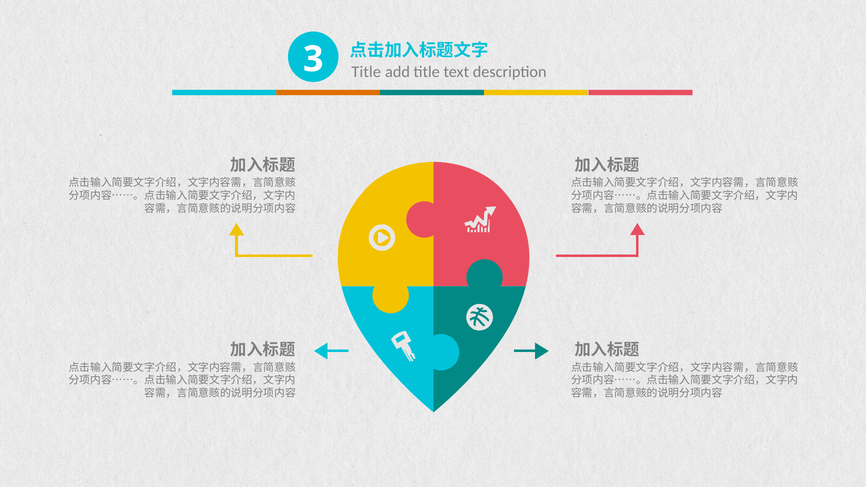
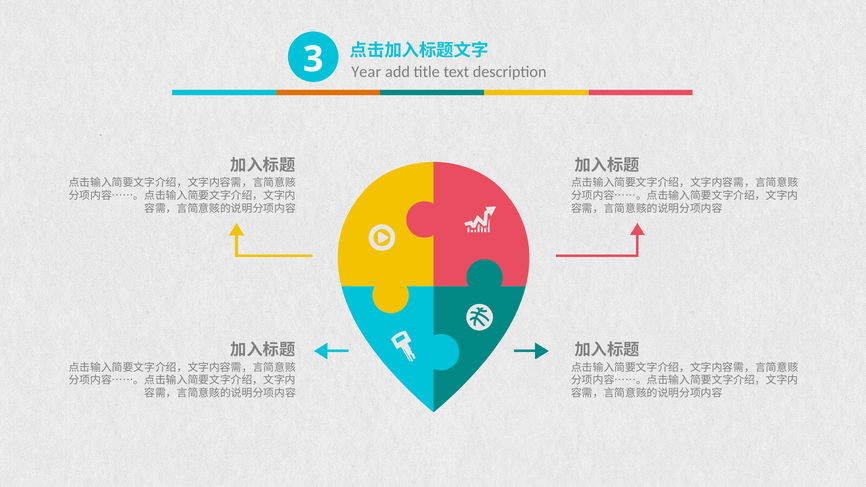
Title: Title -> Year (366, 72)
